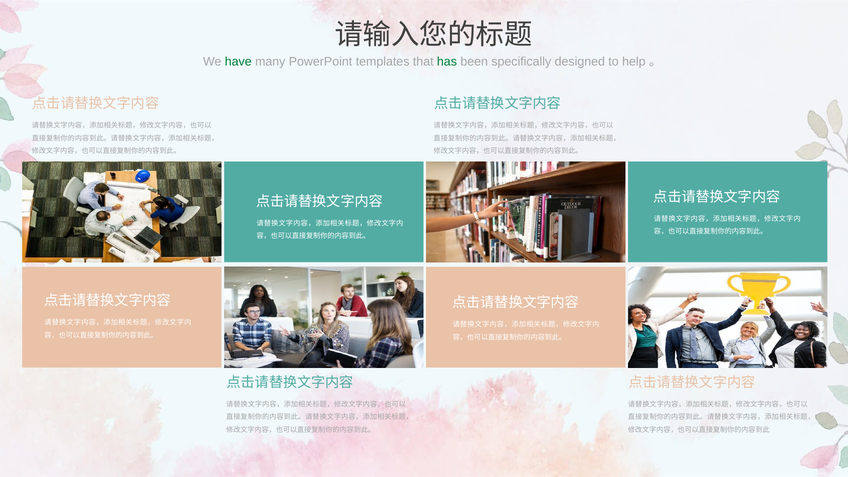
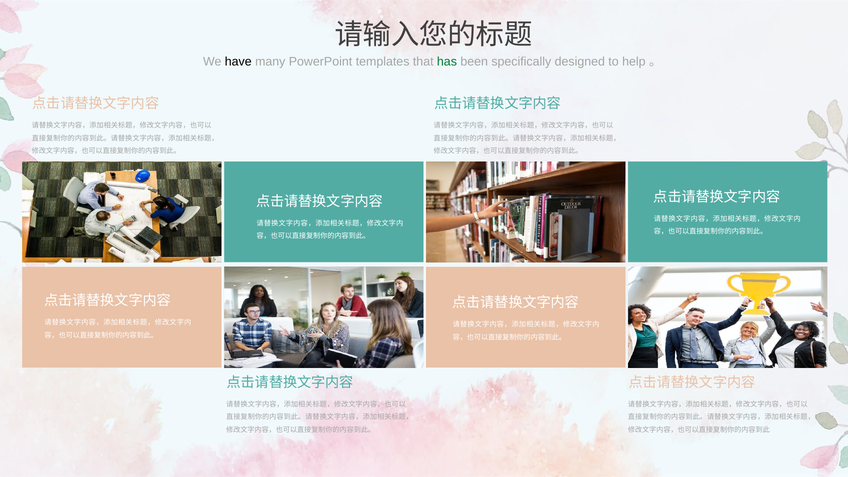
have colour: green -> black (238, 62)
